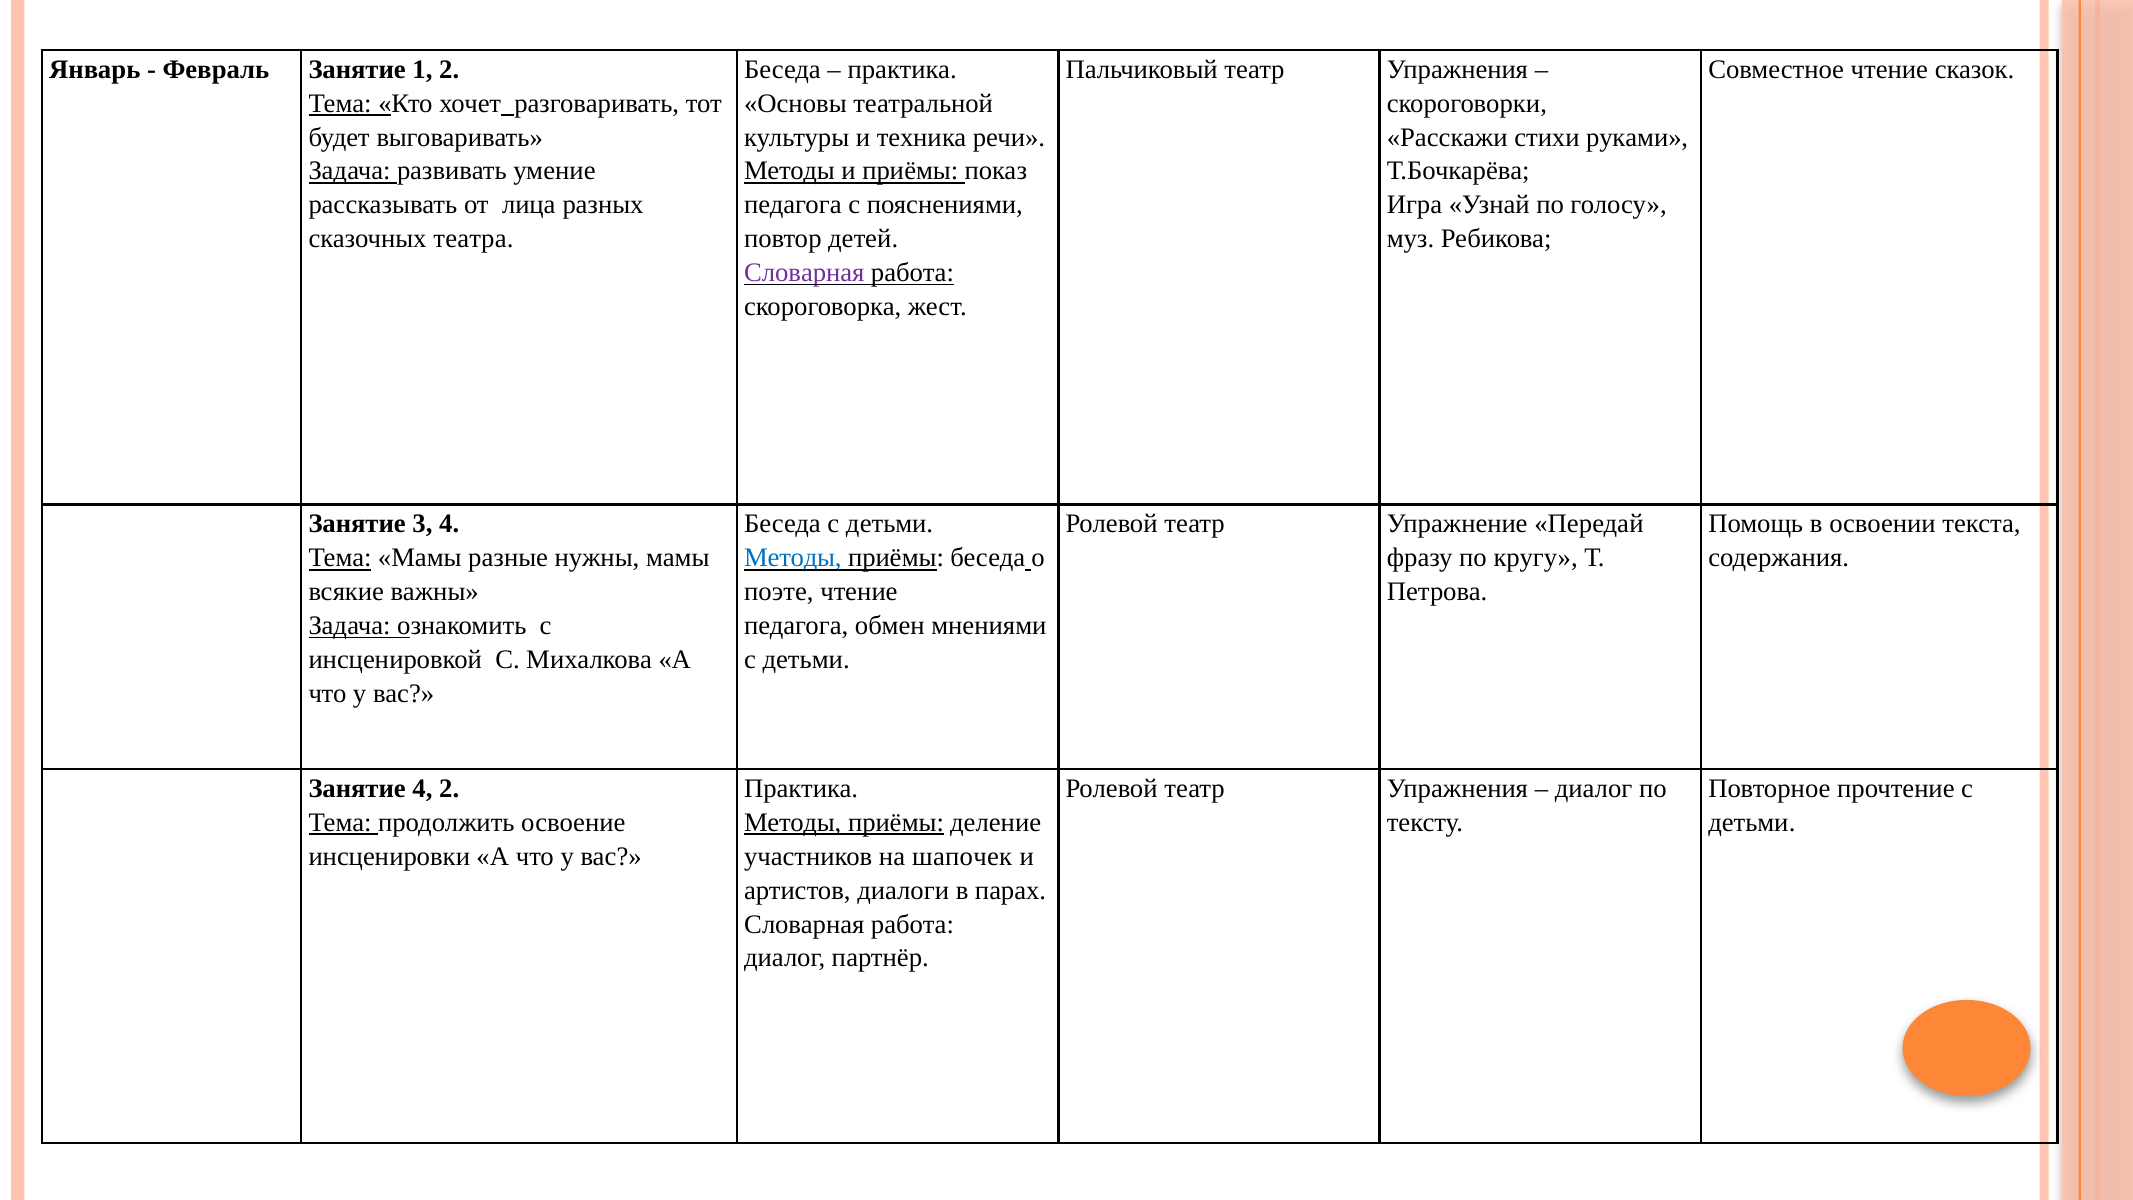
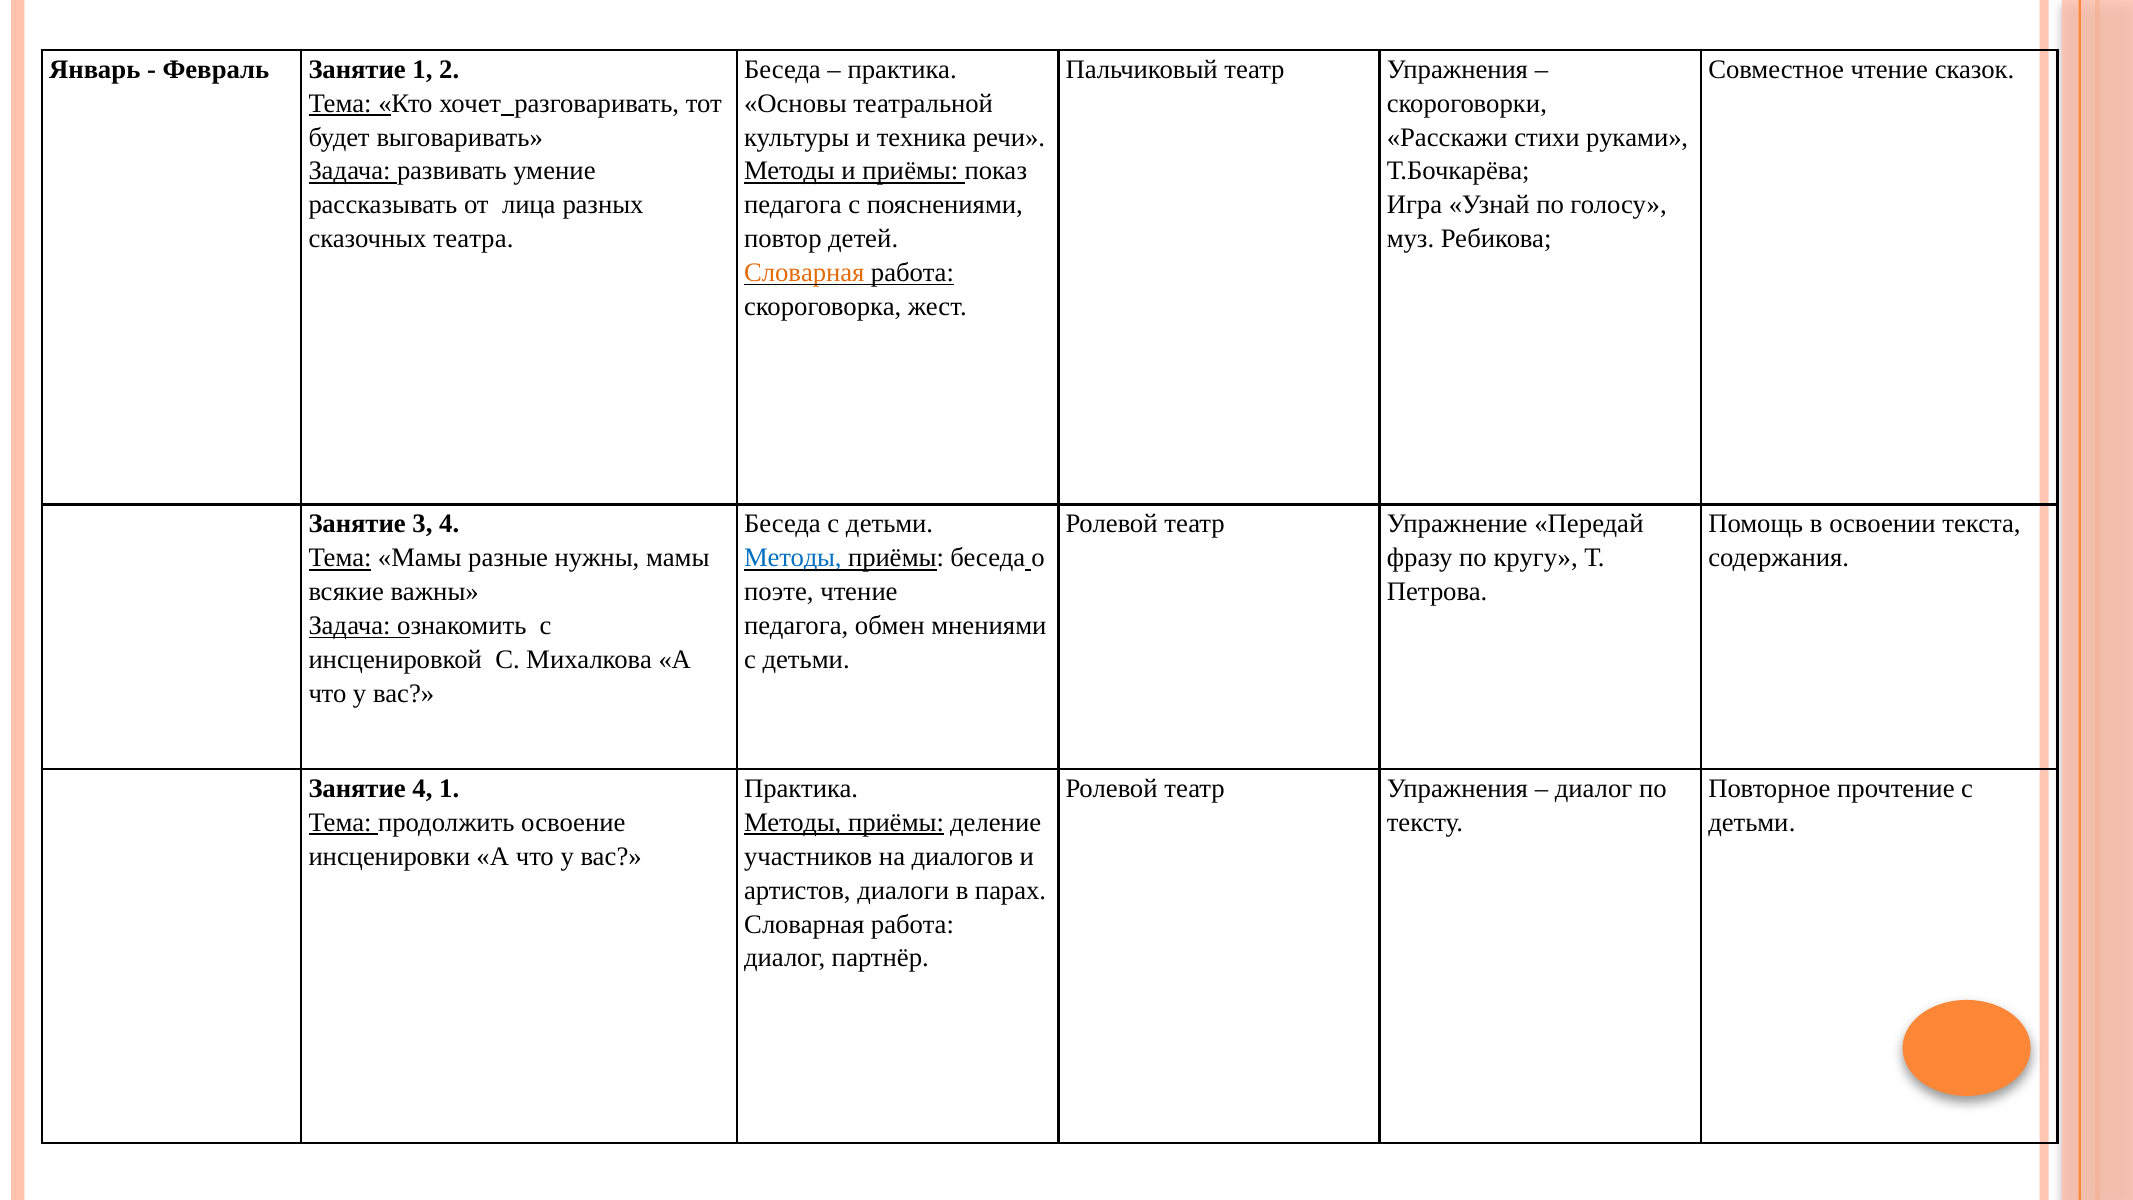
Словарная colour: purple -> orange (804, 273)
4 2: 2 -> 1 (449, 788)
шапочек: шапочек -> диалогов (962, 856)
